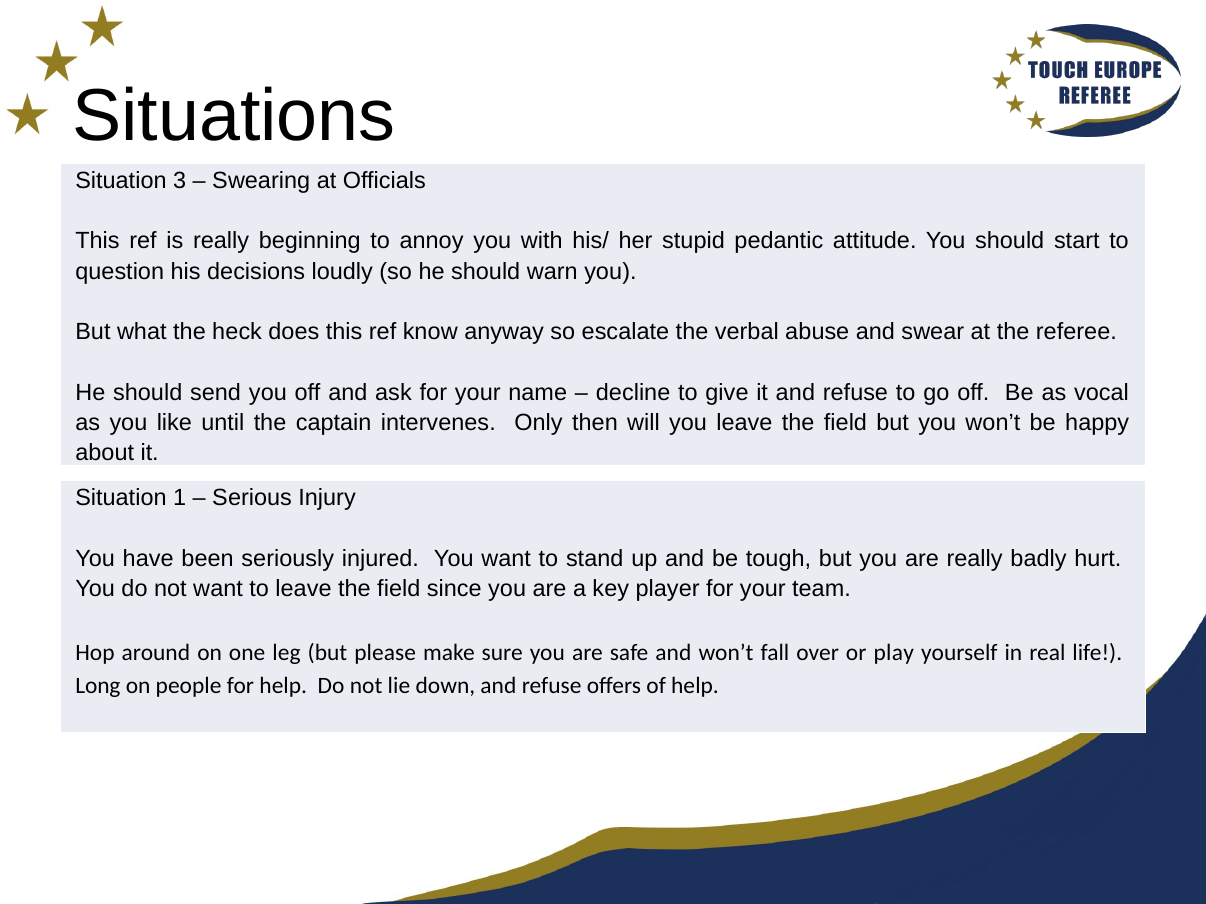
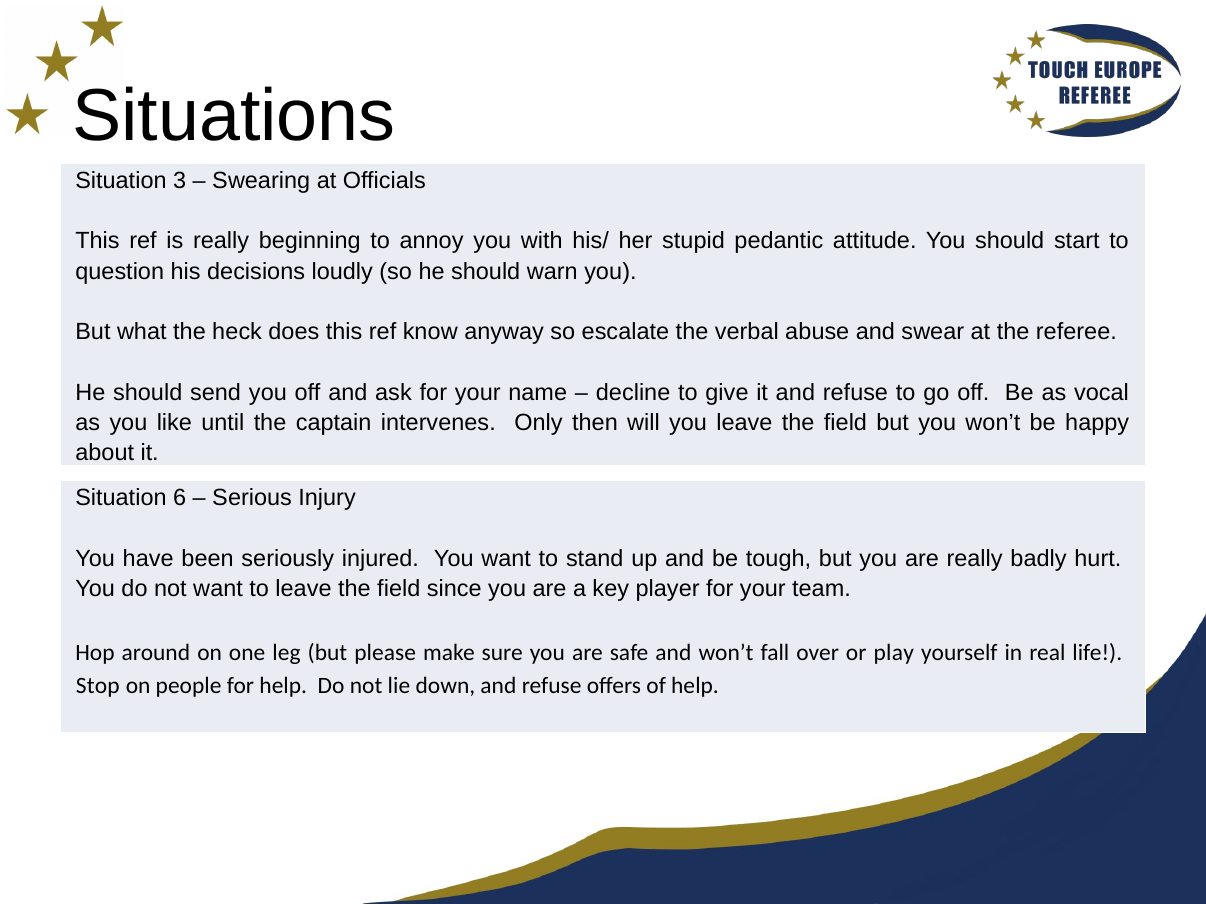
1: 1 -> 6 (180, 498)
Long: Long -> Stop (98, 686)
